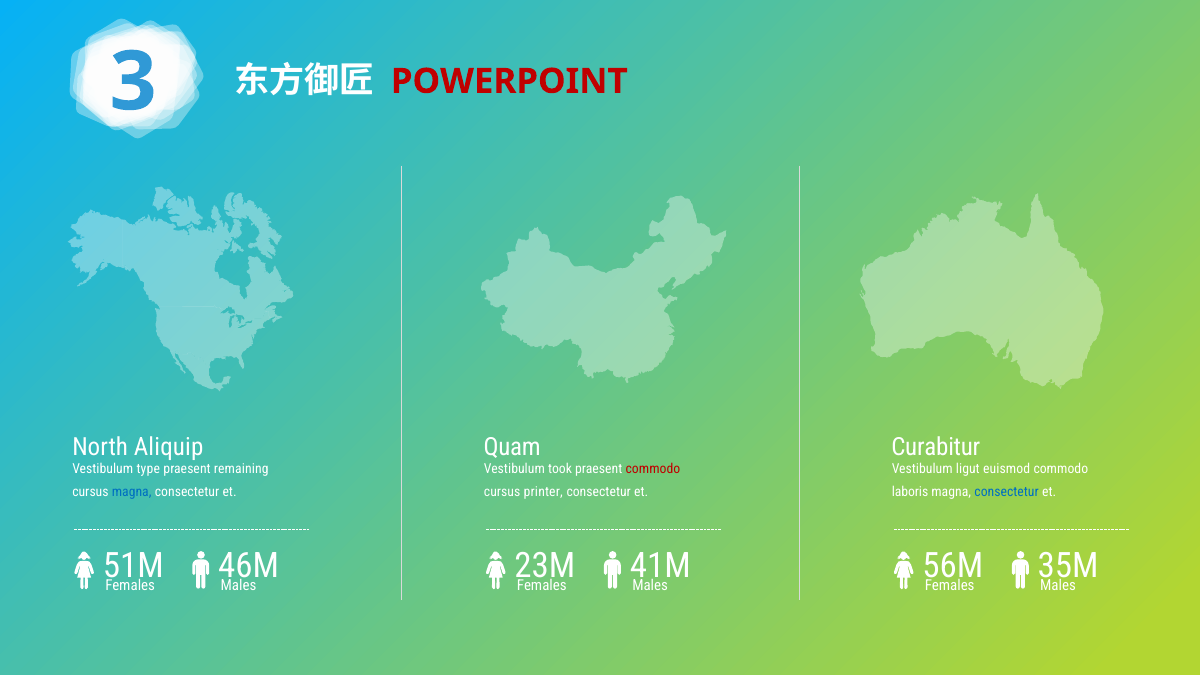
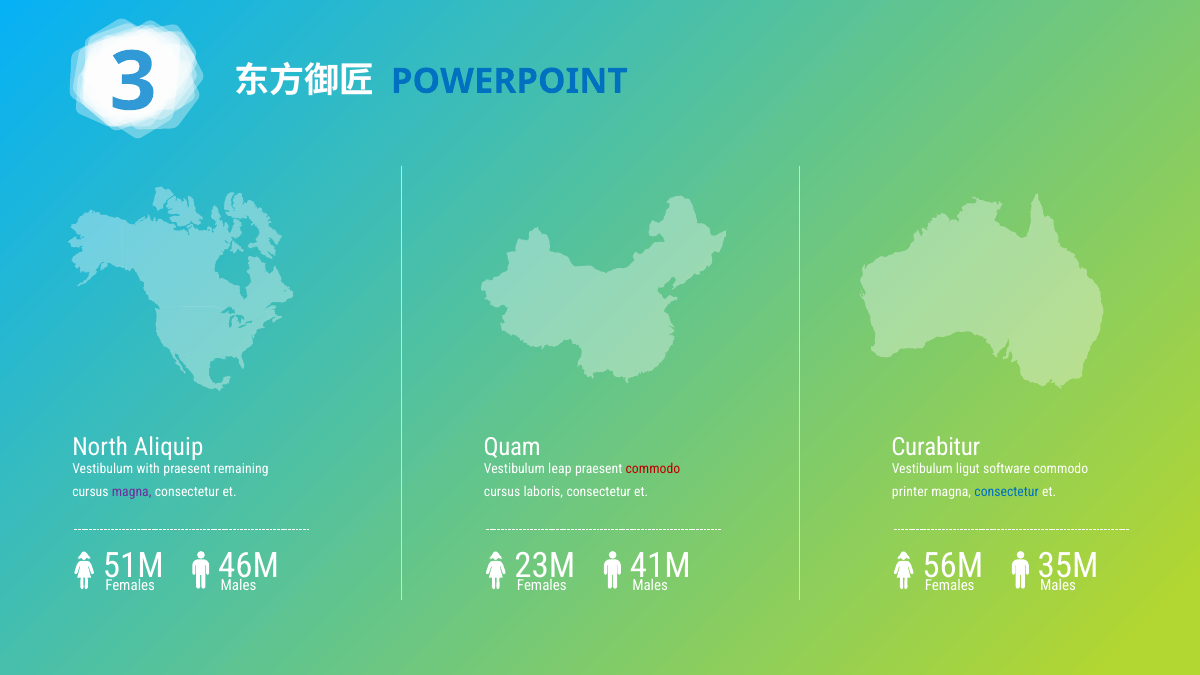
POWERPOINT colour: red -> blue (509, 81)
type: type -> with (148, 469)
took: took -> leap (560, 469)
euismod: euismod -> software (1007, 469)
magna colour: blue -> purple (132, 492)
printer: printer -> laboris (543, 492)
laboris: laboris -> printer (910, 492)
